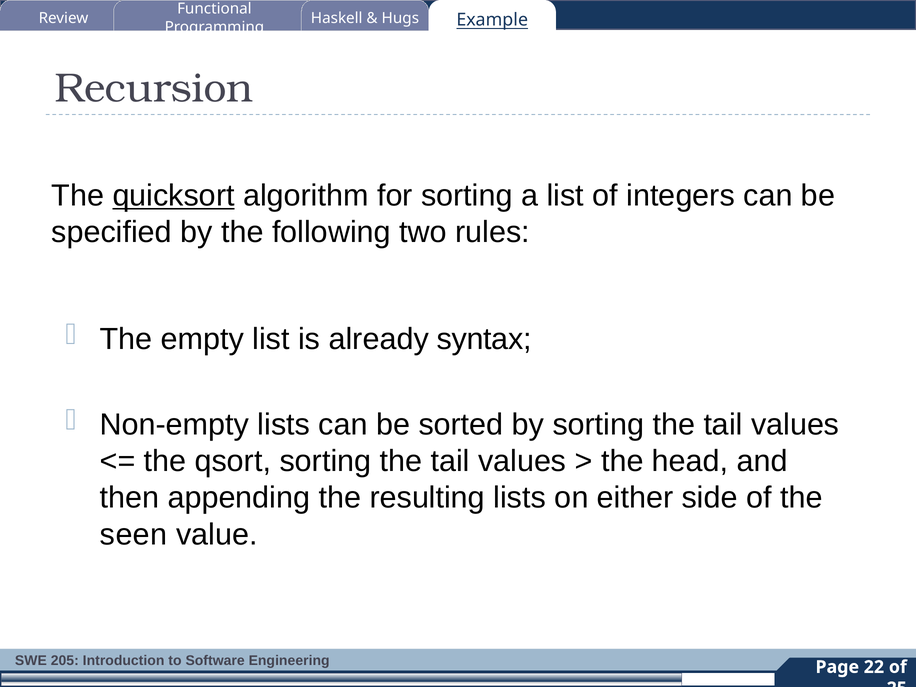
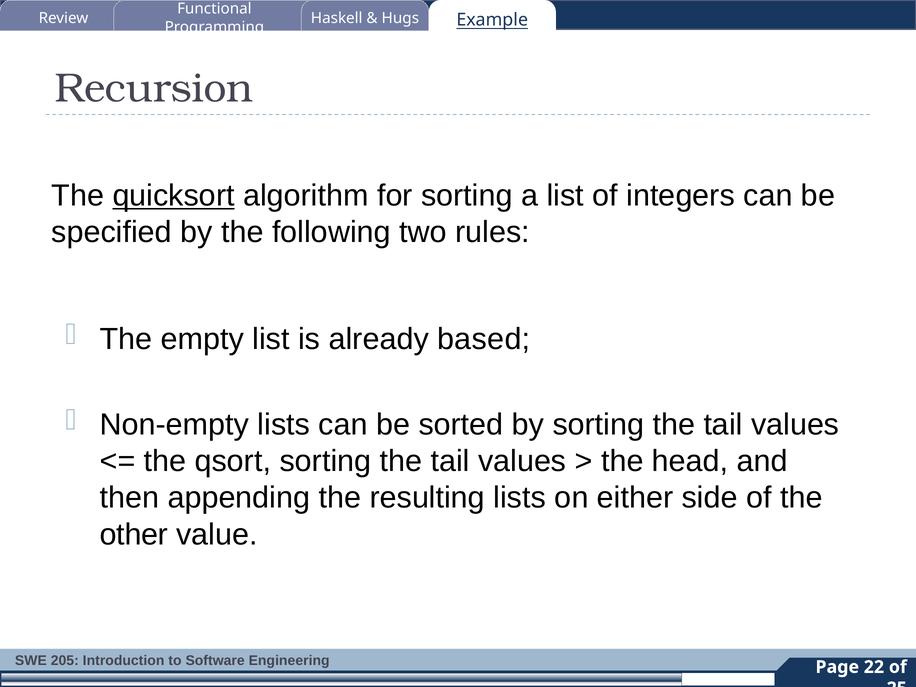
syntax: syntax -> based (484, 339)
seen: seen -> other (134, 534)
